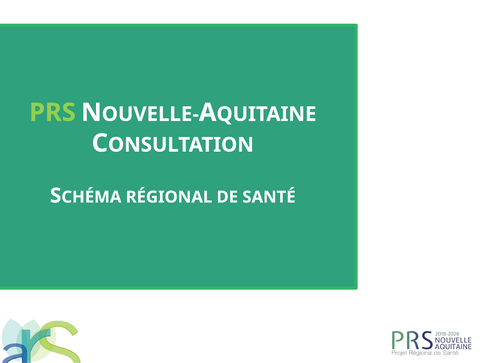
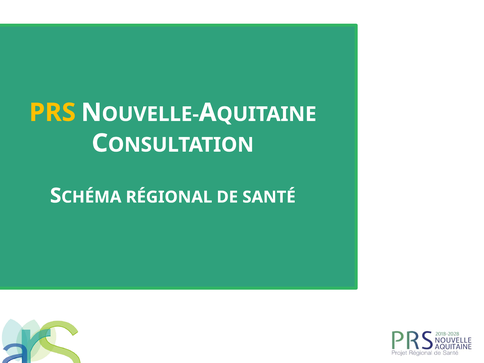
PRS colour: light green -> yellow (52, 113)
